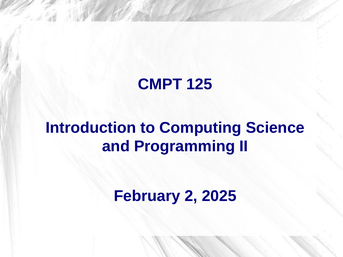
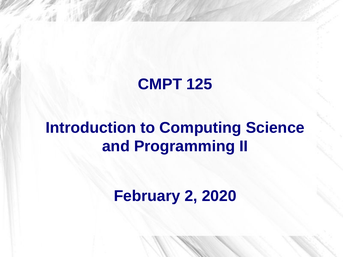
2025: 2025 -> 2020 (219, 196)
